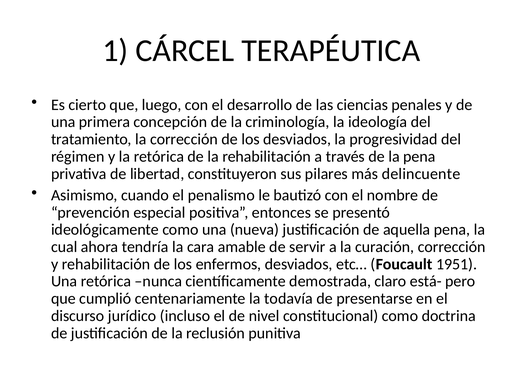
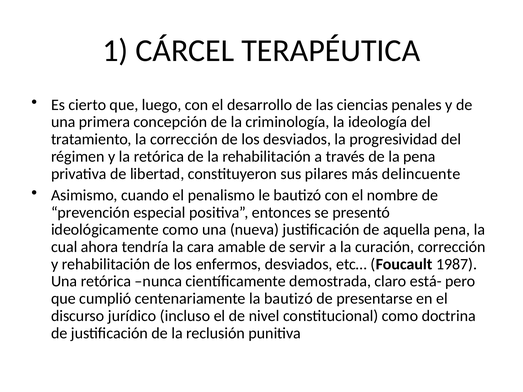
1951: 1951 -> 1987 (457, 264)
la todavía: todavía -> bautizó (288, 299)
